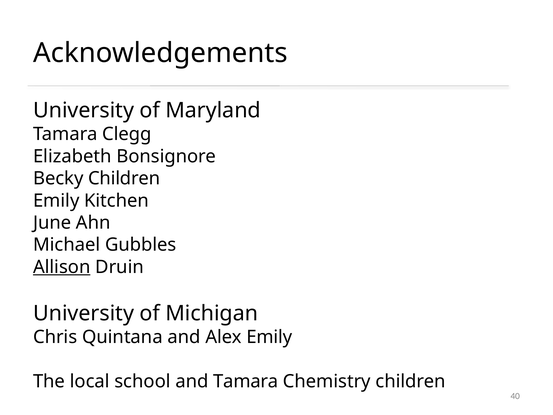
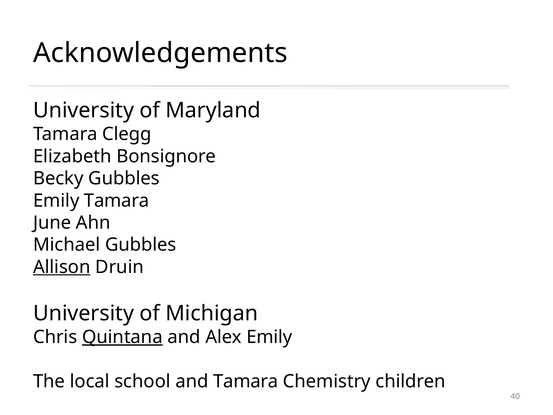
Becky Children: Children -> Gubbles (124, 178)
Emily Kitchen: Kitchen -> Tamara (117, 200)
Quintana underline: none -> present (122, 337)
